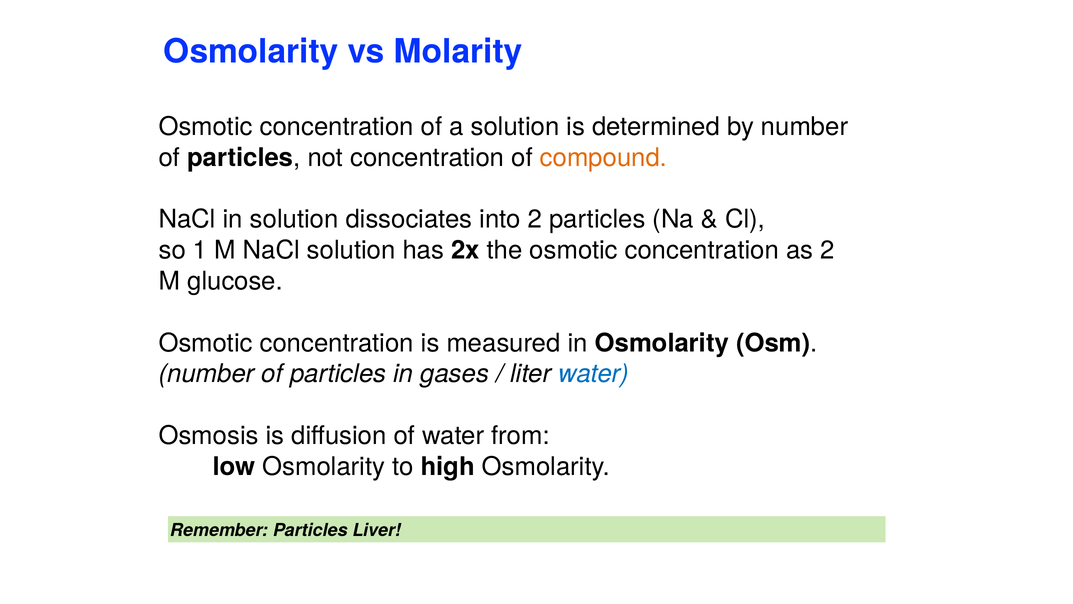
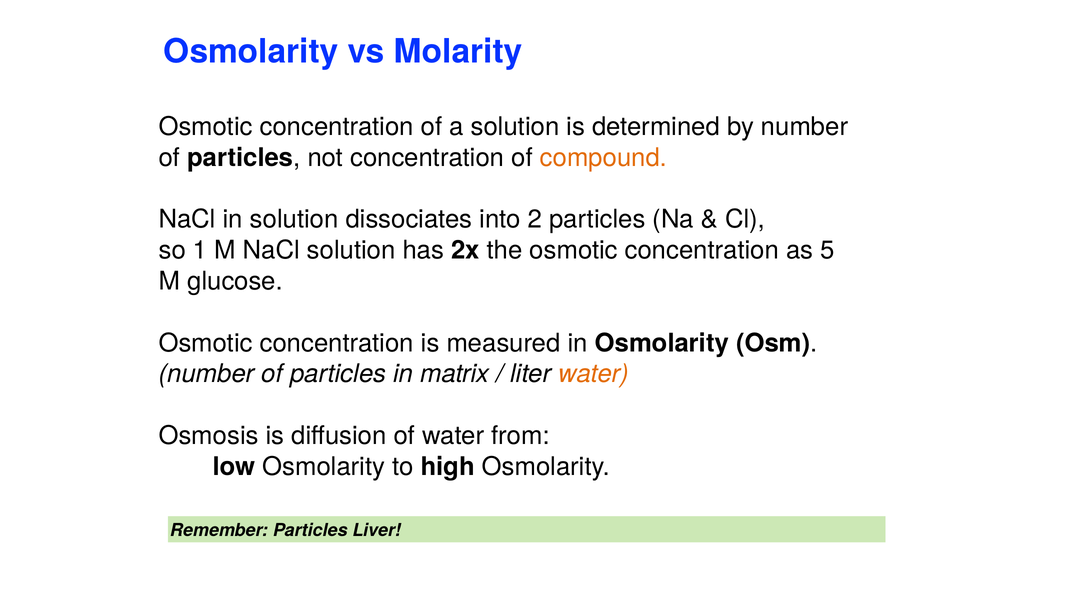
as 2: 2 -> 5 (827, 250)
gases: gases -> matrix (455, 374)
water colour: blue -> orange (593, 374)
